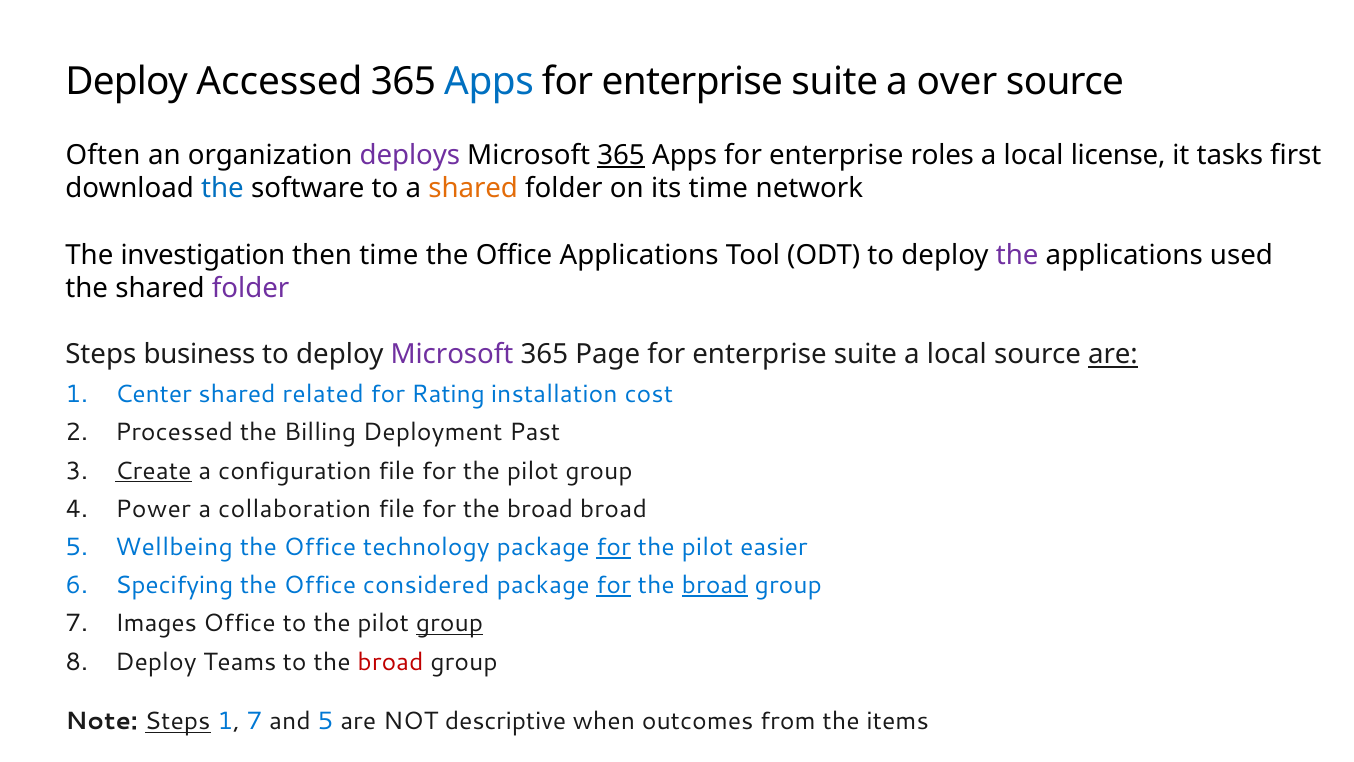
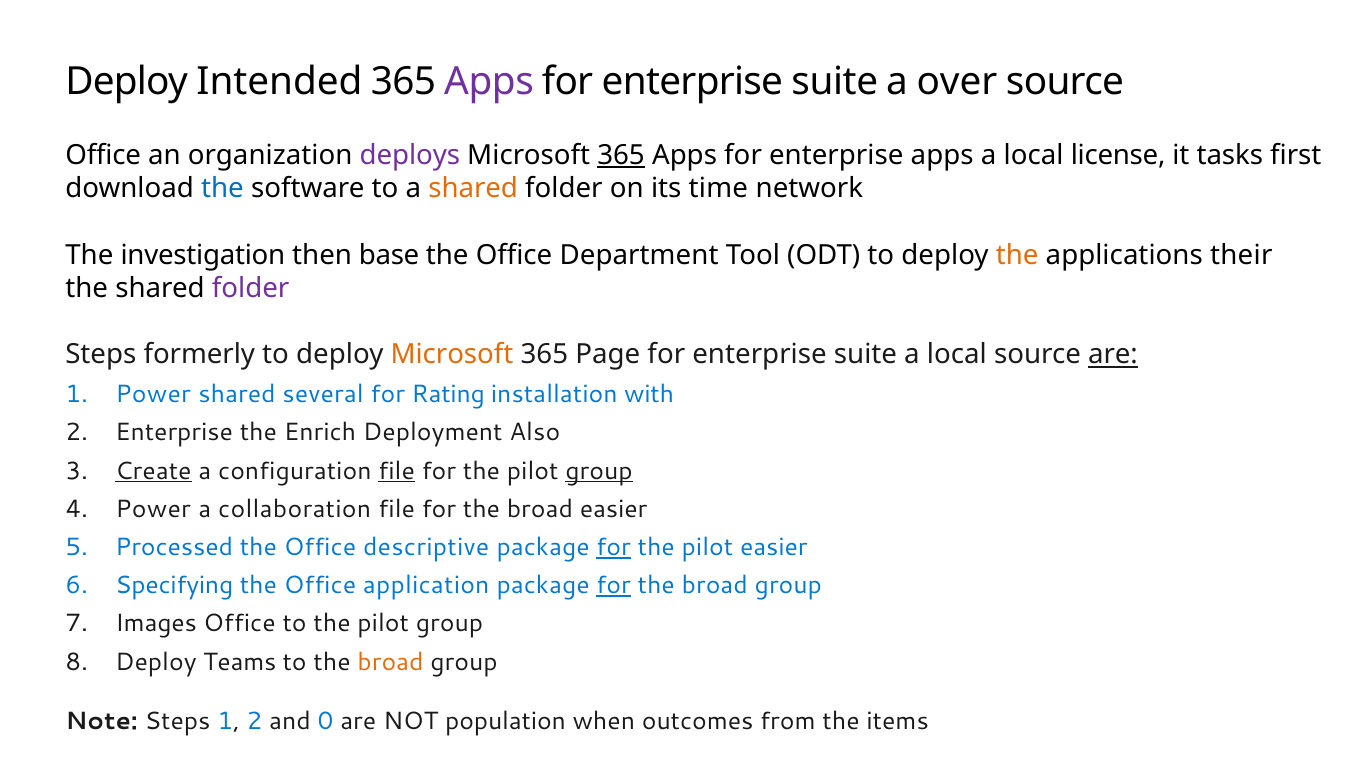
Accessed: Accessed -> Intended (279, 81)
Apps colour: blue -> purple (489, 81)
Often: Often -> Office (103, 155)
enterprise roles: roles -> apps (942, 155)
then time: time -> base (389, 255)
Office Applications: Applications -> Department (639, 255)
the colour: purple -> orange (1017, 255)
used: used -> their (1241, 255)
business: business -> formerly (199, 355)
Microsoft colour: purple -> orange (452, 355)
1 Center: Center -> Power (153, 394)
related: related -> several (323, 394)
cost: cost -> with (649, 394)
Processed: Processed -> Enterprise (174, 432)
Billing: Billing -> Enrich (320, 432)
Past: Past -> Also (535, 432)
file underline: none -> present (397, 471)
group underline: none -> present (599, 471)
broad broad: broad -> easier (614, 509)
Wellbeing: Wellbeing -> Processed (174, 547)
technology: technology -> descriptive (426, 547)
considered: considered -> application (426, 585)
broad underline: present -> none (715, 585)
group underline: present -> none (449, 623)
broad colour: red -> orange (391, 661)
Steps underline: present -> none (178, 721)
1 7: 7 -> 2 (255, 721)
and 5: 5 -> 0 (326, 721)
descriptive: descriptive -> population (506, 721)
